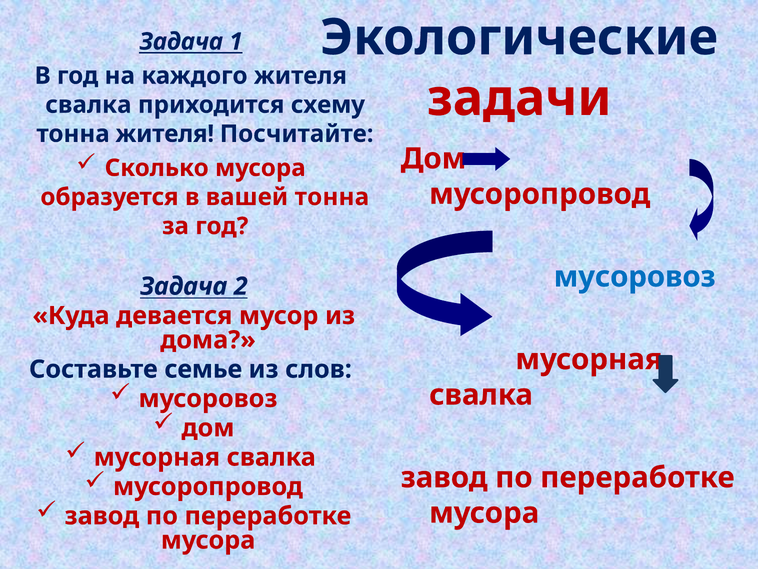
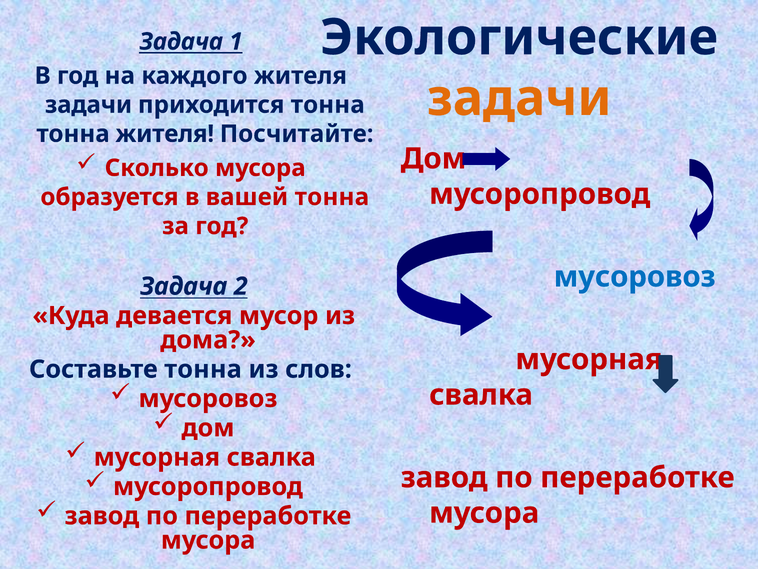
задачи colour: red -> orange (519, 98)
свалка: свалка -> задачи (89, 105)
приходится схему: схему -> тонна (328, 105)
Составьте семье: семье -> тонна (203, 369)
